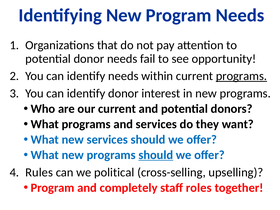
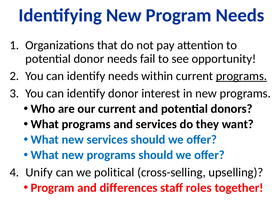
should underline: present -> none (156, 155)
Rules: Rules -> Unify (39, 172)
completely: completely -> differences (129, 188)
